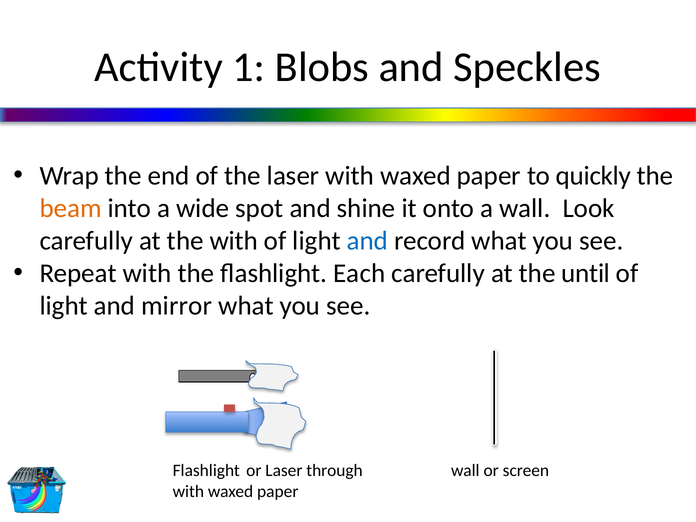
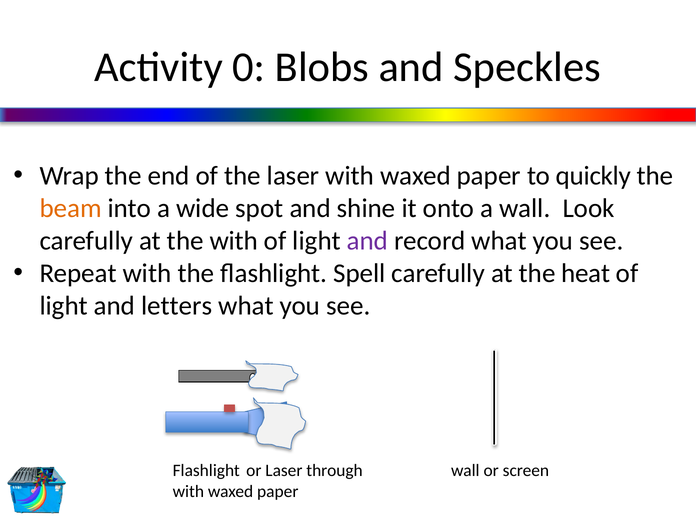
1: 1 -> 0 (249, 67)
and colour: blue -> purple (367, 241)
Each: Each -> Spell (359, 273)
until: until -> heat (586, 273)
mirror: mirror -> letters (177, 306)
